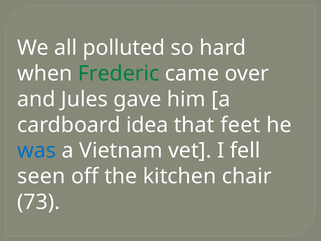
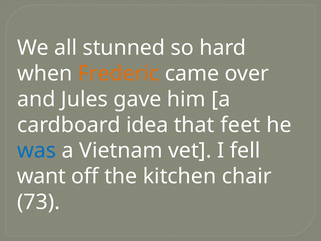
polluted: polluted -> stunned (124, 48)
Frederic colour: green -> orange (119, 73)
seen: seen -> want (41, 176)
